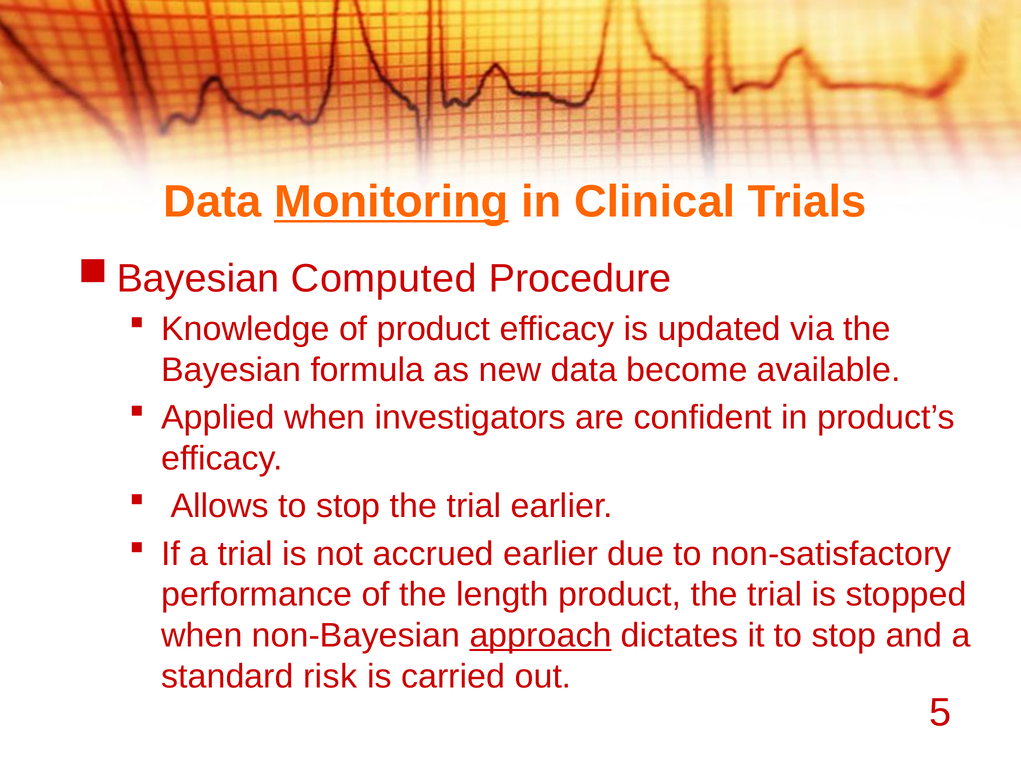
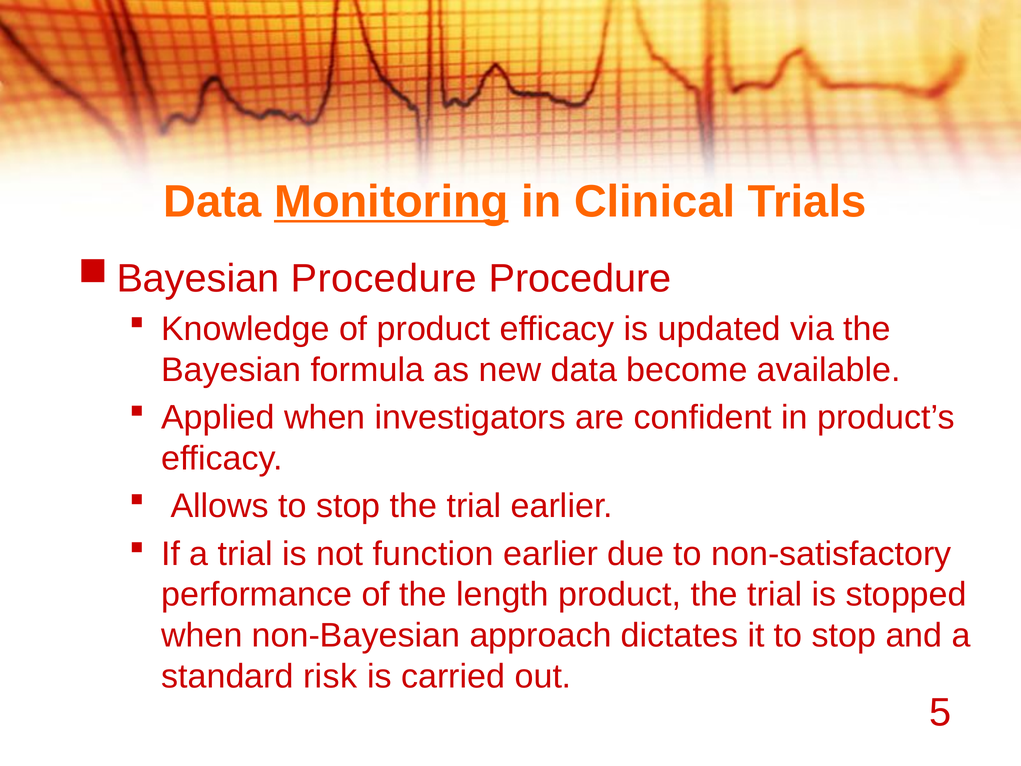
Computed: Computed -> Procedure (384, 278)
accrued: accrued -> function (433, 554)
approach underline: present -> none (541, 635)
